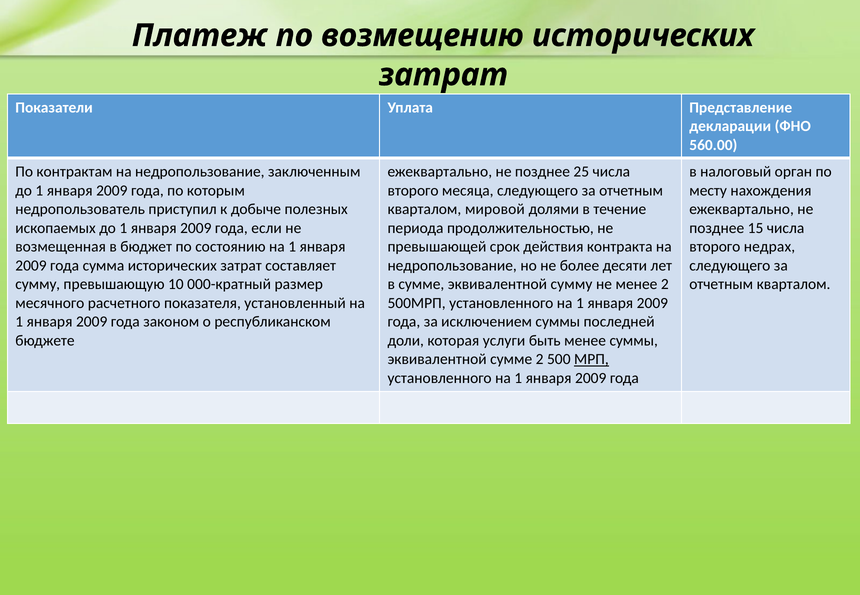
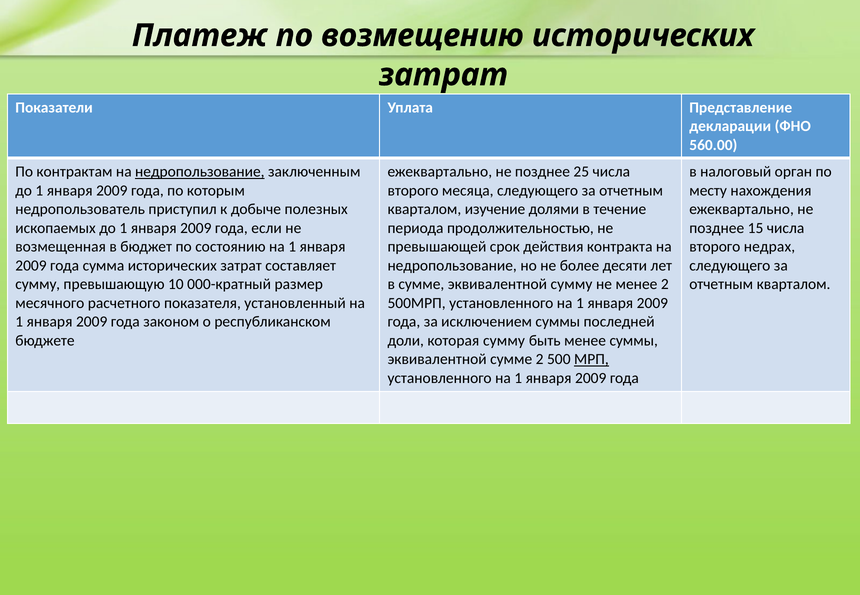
недропользование underline: none -> present (200, 172)
мировой: мировой -> изучение (495, 209)
которая услуги: услуги -> сумму (504, 341)
